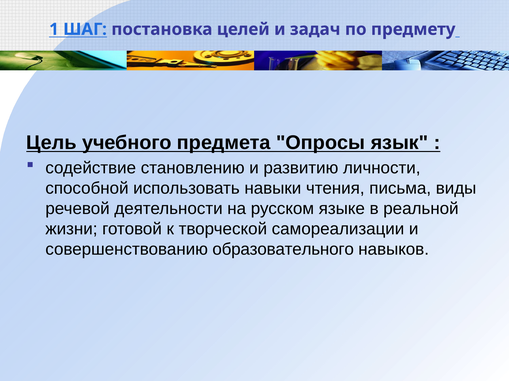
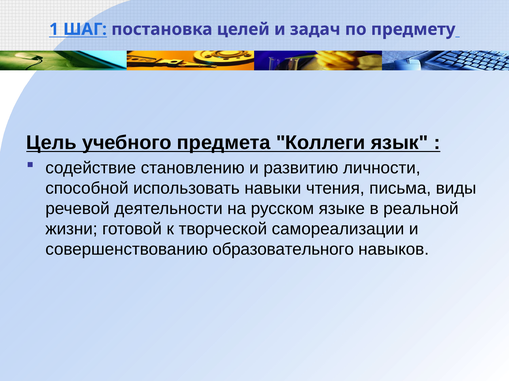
Опросы: Опросы -> Коллеги (321, 143)
